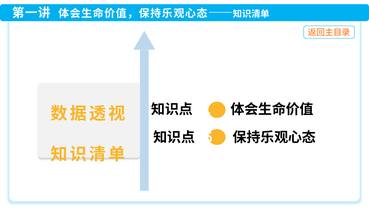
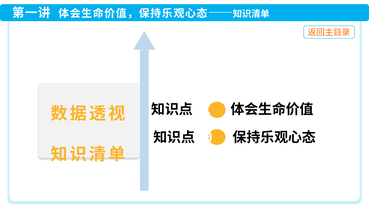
6: 6 -> 0 (209, 137)
